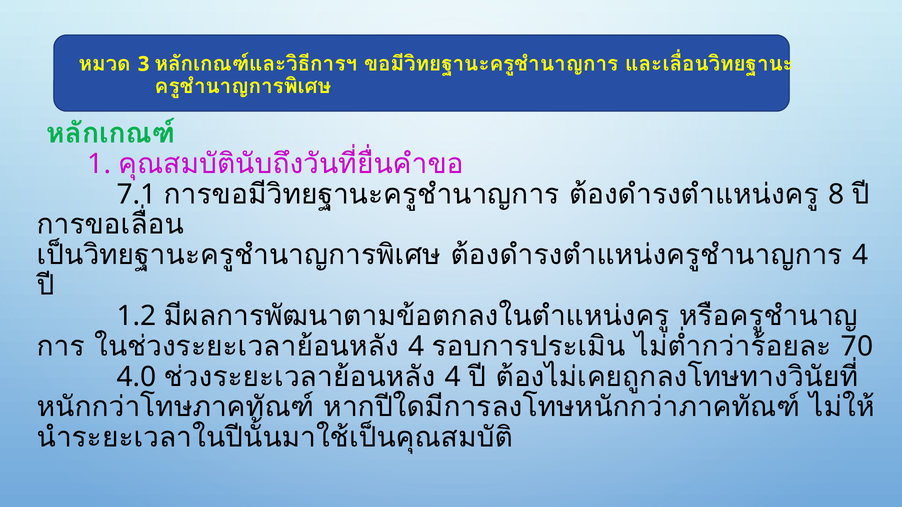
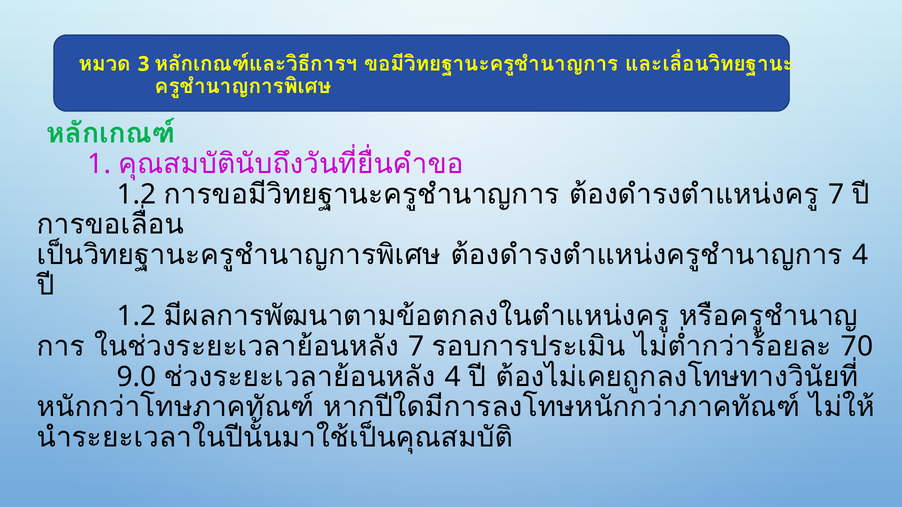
7.1: 7.1 -> 1.2 (137, 194)
8: 8 -> 7 (837, 194)
4: 4 -> 7 (416, 347)
4.0: 4.0 -> 9.0 (137, 377)
